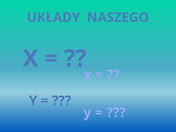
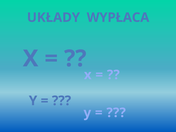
NASZEGO: NASZEGO -> WYPŁACA (118, 18)
